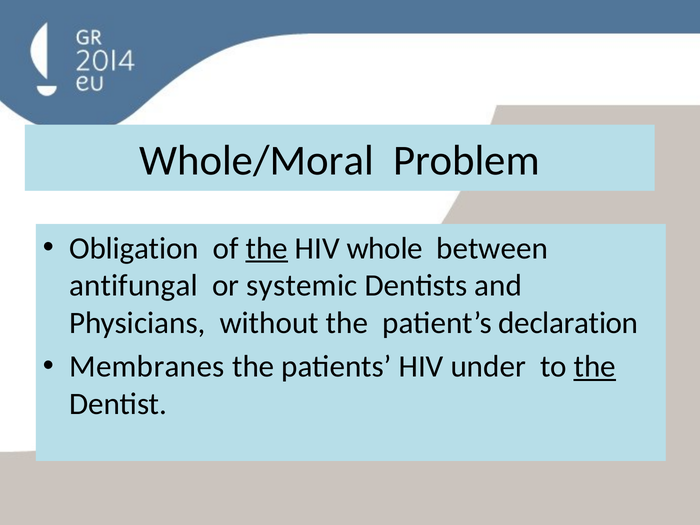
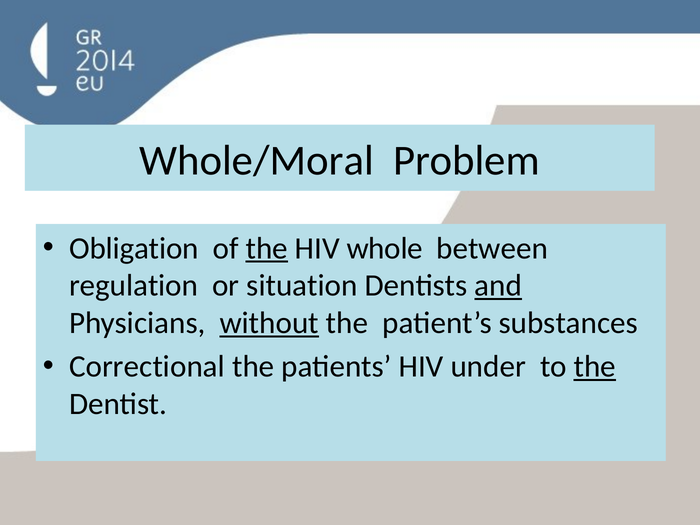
antifungal: antifungal -> regulation (134, 286)
systemic: systemic -> situation (302, 286)
and underline: none -> present (498, 286)
without underline: none -> present (269, 323)
declaration: declaration -> substances (568, 323)
Membranes: Membranes -> Correctional (147, 367)
